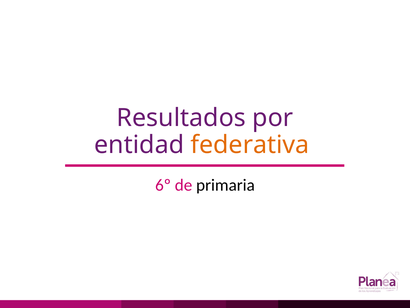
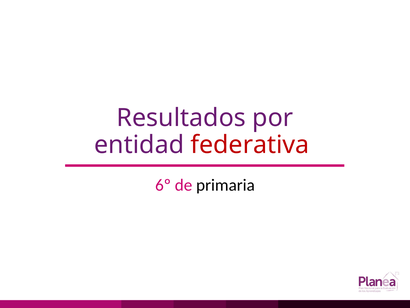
federativa colour: orange -> red (250, 145)
